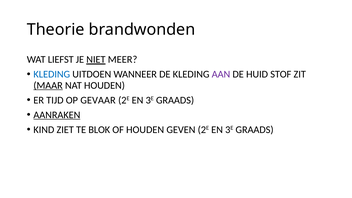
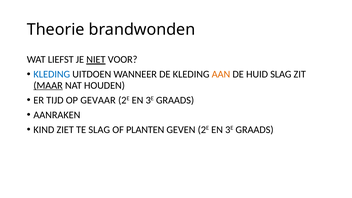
MEER: MEER -> VOOR (123, 60)
AAN colour: purple -> orange (221, 74)
HUID STOF: STOF -> SLAG (281, 74)
AANRAKEN underline: present -> none (57, 115)
TE BLOK: BLOK -> SLAG (99, 130)
OF HOUDEN: HOUDEN -> PLANTEN (145, 130)
